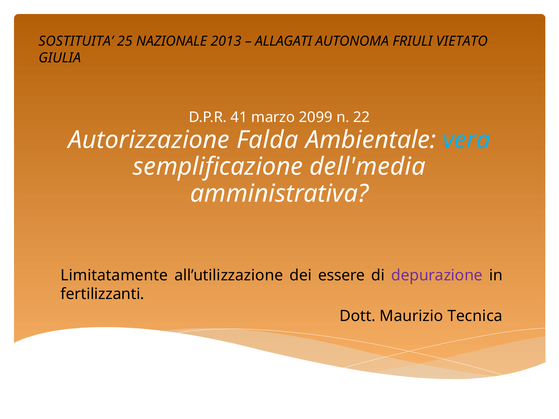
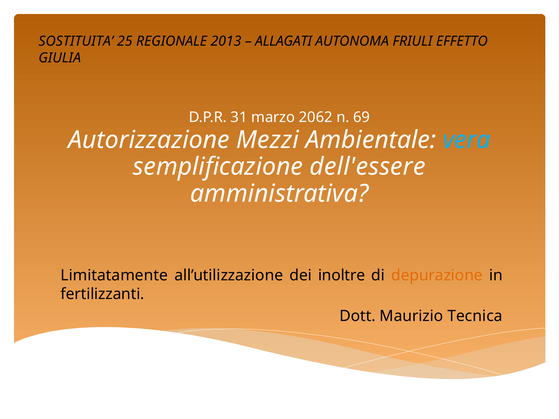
NAZIONALE: NAZIONALE -> REGIONALE (172, 41)
VIETATO: VIETATO -> EFFETTO (462, 41)
41: 41 -> 31 (239, 117)
2099: 2099 -> 2062 (316, 117)
22: 22 -> 69 (362, 117)
Falda: Falda -> Mezzi (267, 140)
dell'media: dell'media -> dell'essere (367, 167)
essere: essere -> inoltre (342, 276)
depurazione colour: purple -> orange (437, 276)
